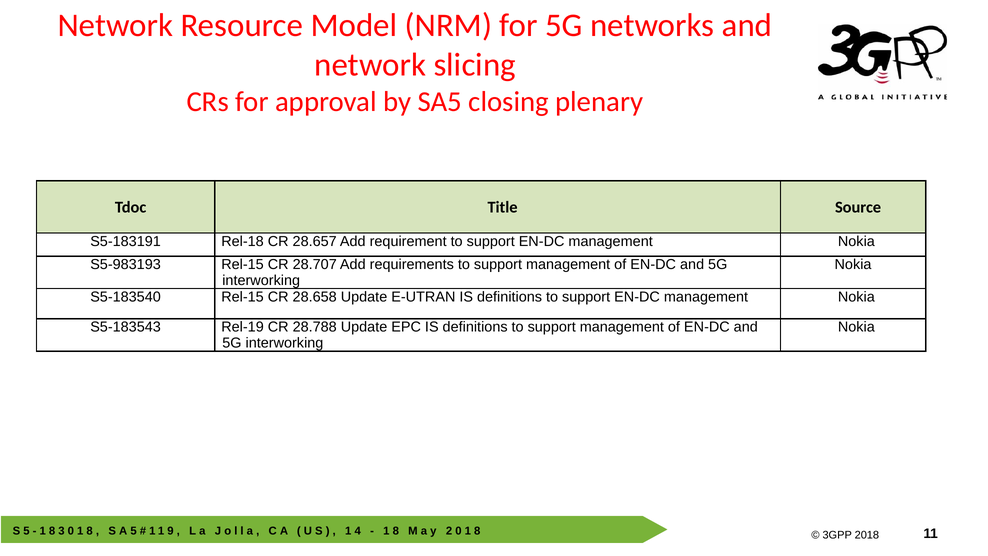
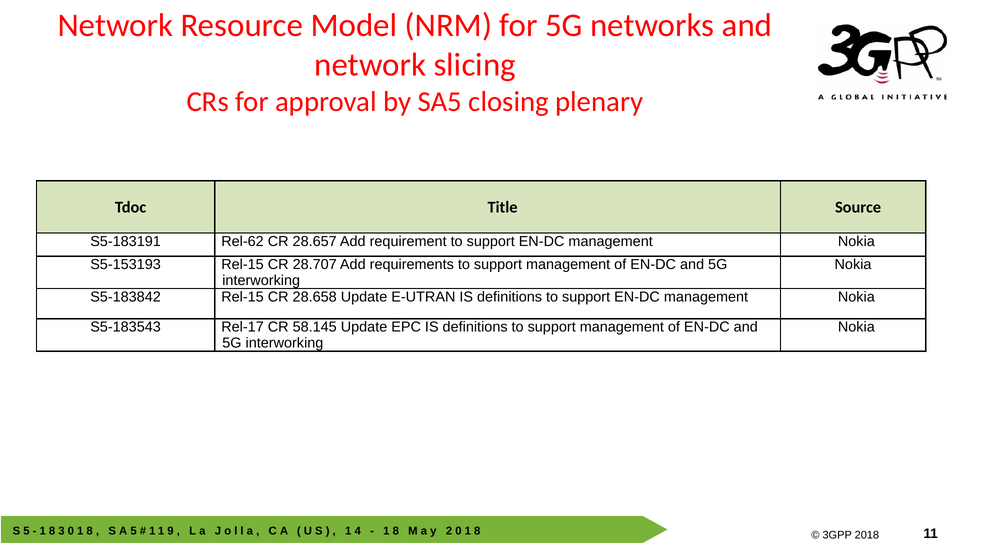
Rel-18: Rel-18 -> Rel-62 (243, 241)
S5‑983193: S5‑983193 -> S5‑153193 (126, 264)
S5‑183540: S5‑183540 -> S5‑183842 (126, 297)
Rel-19: Rel-19 -> Rel-17 (243, 327)
28.788: 28.788 -> 58.145 (315, 327)
